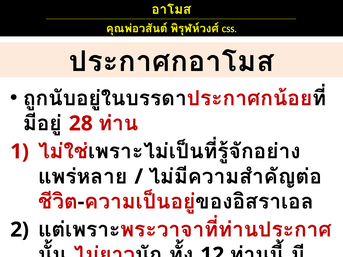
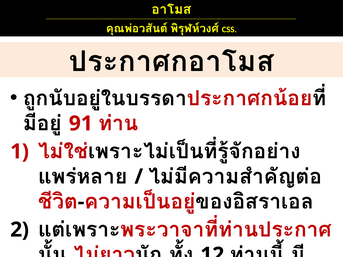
28: 28 -> 91 (81, 124)
